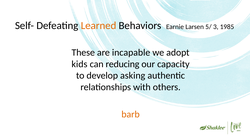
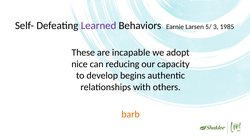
Learned colour: orange -> purple (99, 26)
kids: kids -> nice (80, 64)
asking: asking -> begins (133, 76)
